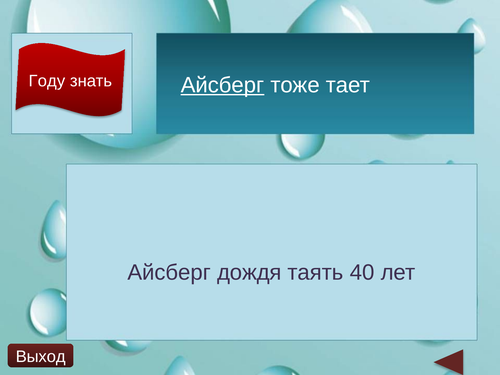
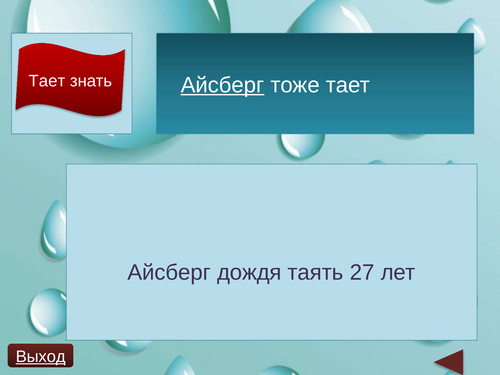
Году: Году -> Тает (47, 81)
40: 40 -> 27 (362, 273)
Выход underline: none -> present (41, 357)
